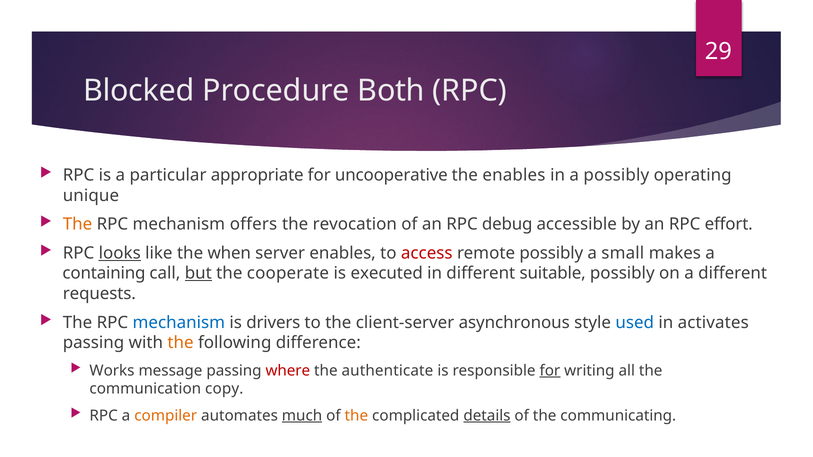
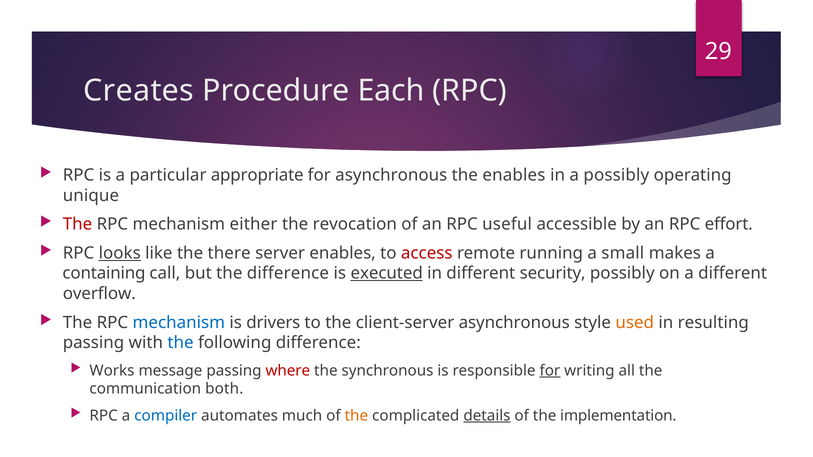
Blocked: Blocked -> Creates (139, 91)
Both: Both -> Each (391, 91)
for uncooperative: uncooperative -> asynchronous (391, 175)
The colour: orange -> red (78, 224)
offers: offers -> either (253, 224)
debug: debug -> useful (507, 224)
when: when -> there (229, 253)
remote possibly: possibly -> running (551, 253)
but underline: present -> none (198, 274)
the cooperate: cooperate -> difference (288, 274)
executed underline: none -> present (387, 274)
suitable: suitable -> security (553, 274)
requests: requests -> overflow (99, 294)
used colour: blue -> orange (635, 323)
activates: activates -> resulting (713, 323)
the colour: orange -> blue (181, 343)
authenticate: authenticate -> synchronous (388, 371)
copy: copy -> both (224, 389)
compiler colour: orange -> blue (166, 416)
much underline: present -> none (302, 416)
communicating: communicating -> implementation (618, 416)
